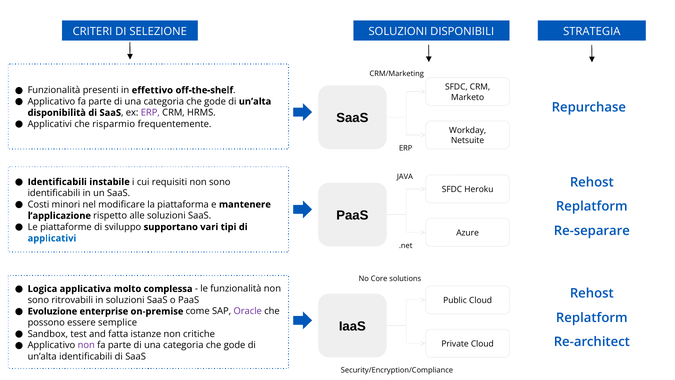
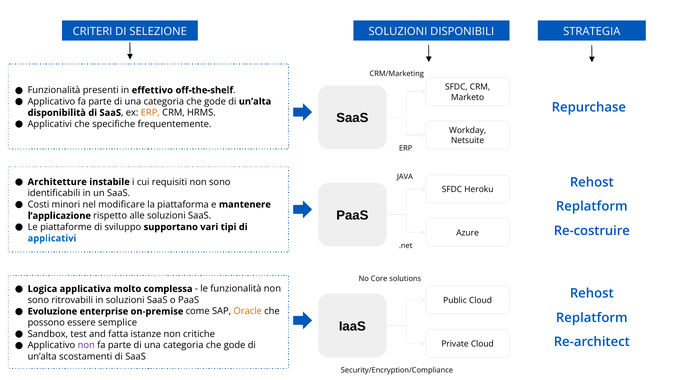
ERP colour: purple -> orange (150, 113)
risparmio: risparmio -> specifiche (114, 124)
Identificabili: Identificabili -> Architetture (57, 182)
Re-separare: Re-separare -> Re-costruire (592, 231)
Oracle colour: purple -> orange (248, 311)
un’alta identificabili: identificabili -> scostamenti (86, 356)
